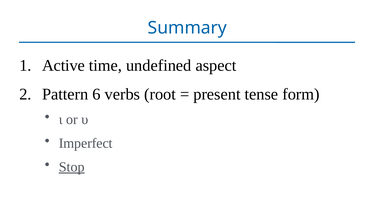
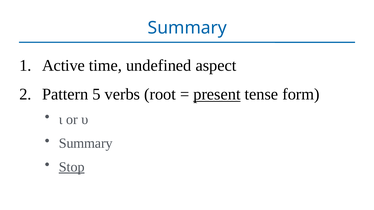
6: 6 -> 5 (96, 95)
present underline: none -> present (217, 95)
Imperfect: Imperfect -> Summary (86, 143)
